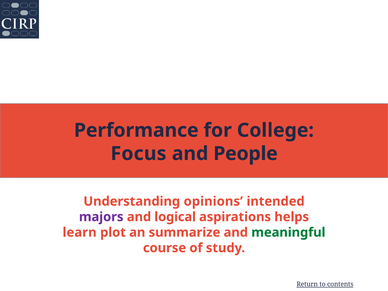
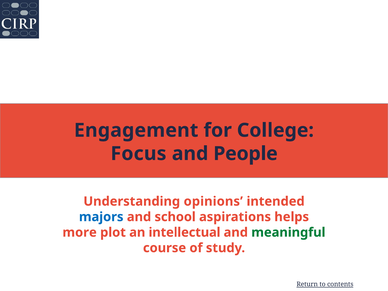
Performance: Performance -> Engagement (136, 130)
majors colour: purple -> blue (101, 217)
logical: logical -> school (175, 217)
learn: learn -> more (80, 232)
summarize: summarize -> intellectual (185, 232)
